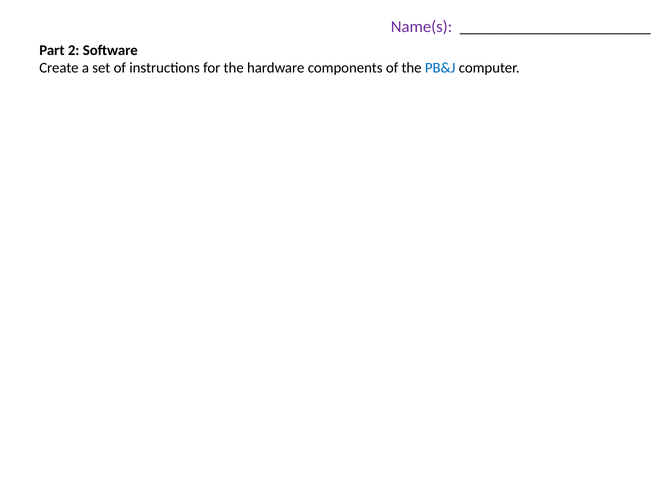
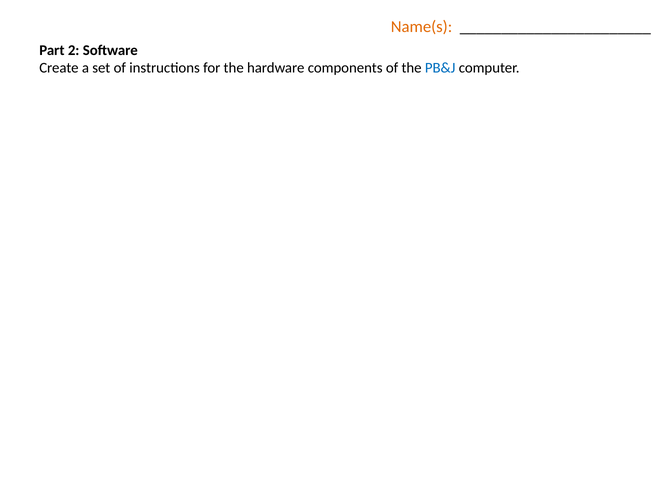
Name(s colour: purple -> orange (422, 27)
